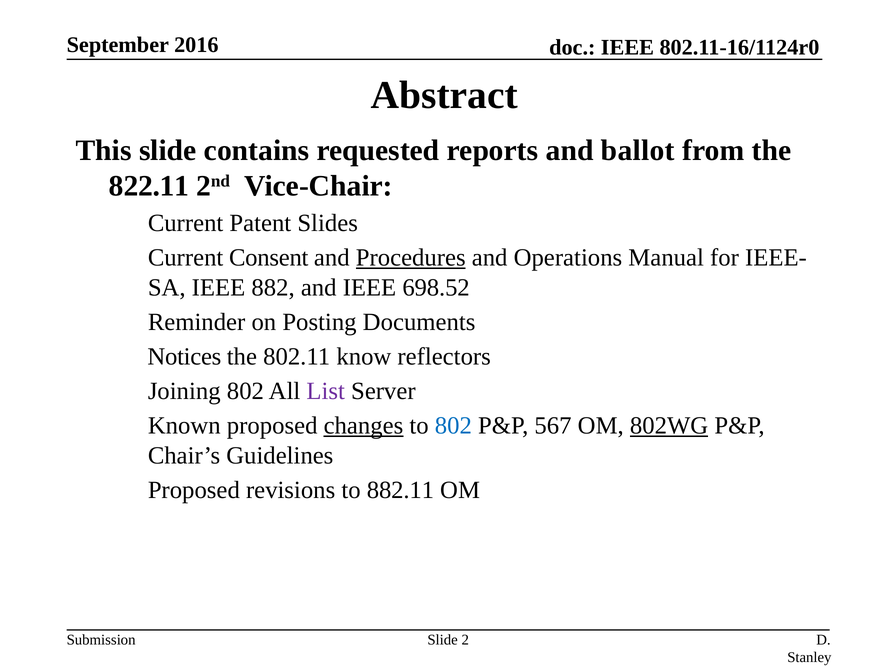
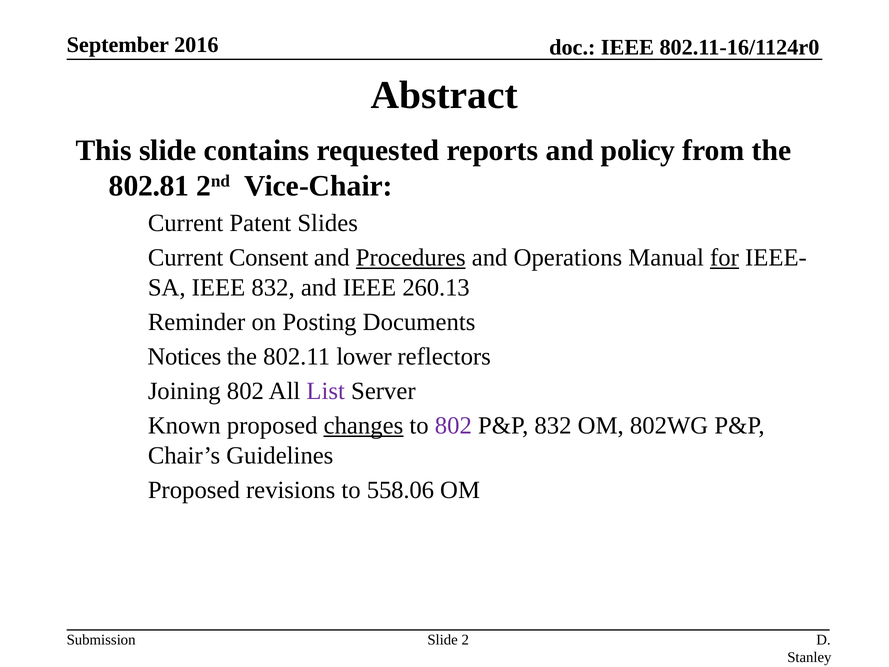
ballot: ballot -> policy (638, 150)
822.11: 822.11 -> 802.81 (149, 186)
for underline: none -> present (725, 258)
IEEE 882: 882 -> 832 (273, 287)
698.52: 698.52 -> 260.13 (436, 287)
know: know -> lower (364, 356)
802 colour: blue -> purple (453, 426)
P&P 567: 567 -> 832 (553, 426)
802WG underline: present -> none (669, 426)
882.11: 882.11 -> 558.06 (400, 490)
